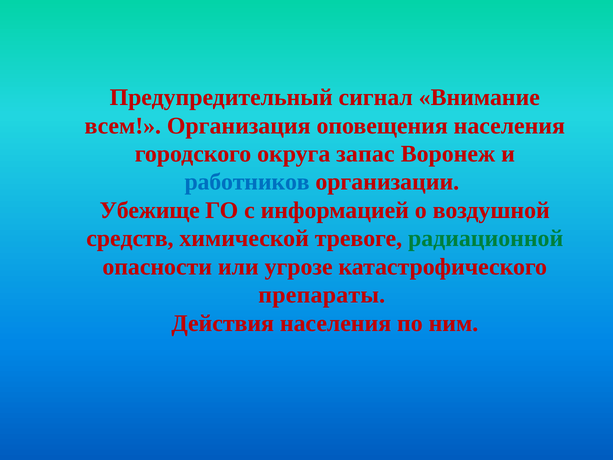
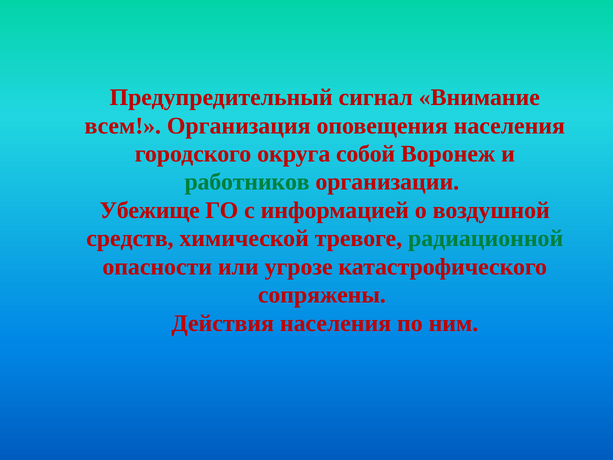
запас: запас -> собой (366, 154)
работников colour: blue -> green (247, 182)
препараты: препараты -> сопряжены (322, 295)
